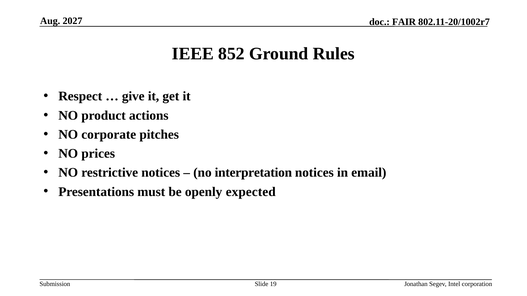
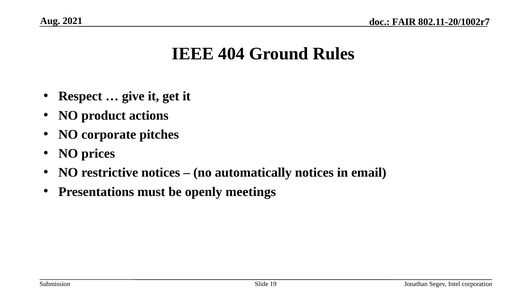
2027: 2027 -> 2021 (72, 21)
852: 852 -> 404 (231, 54)
interpretation: interpretation -> automatically (253, 173)
expected: expected -> meetings (251, 192)
